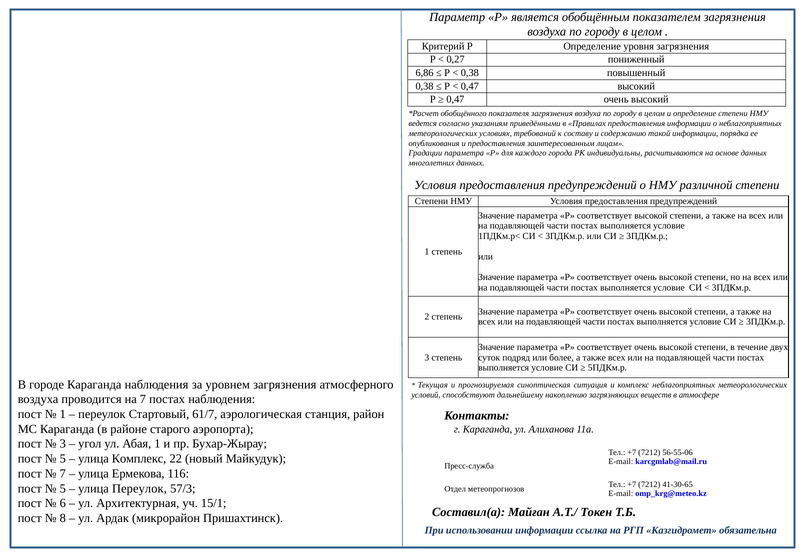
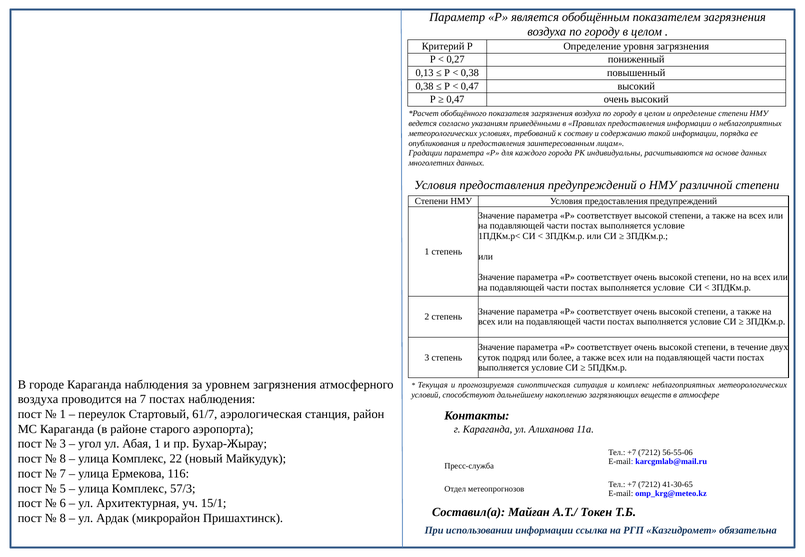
6,86: 6,86 -> 0,13 (424, 73)
5: 5 -> 8 (63, 459)
Переулок: Переулок -> Комплекс (139, 489)
